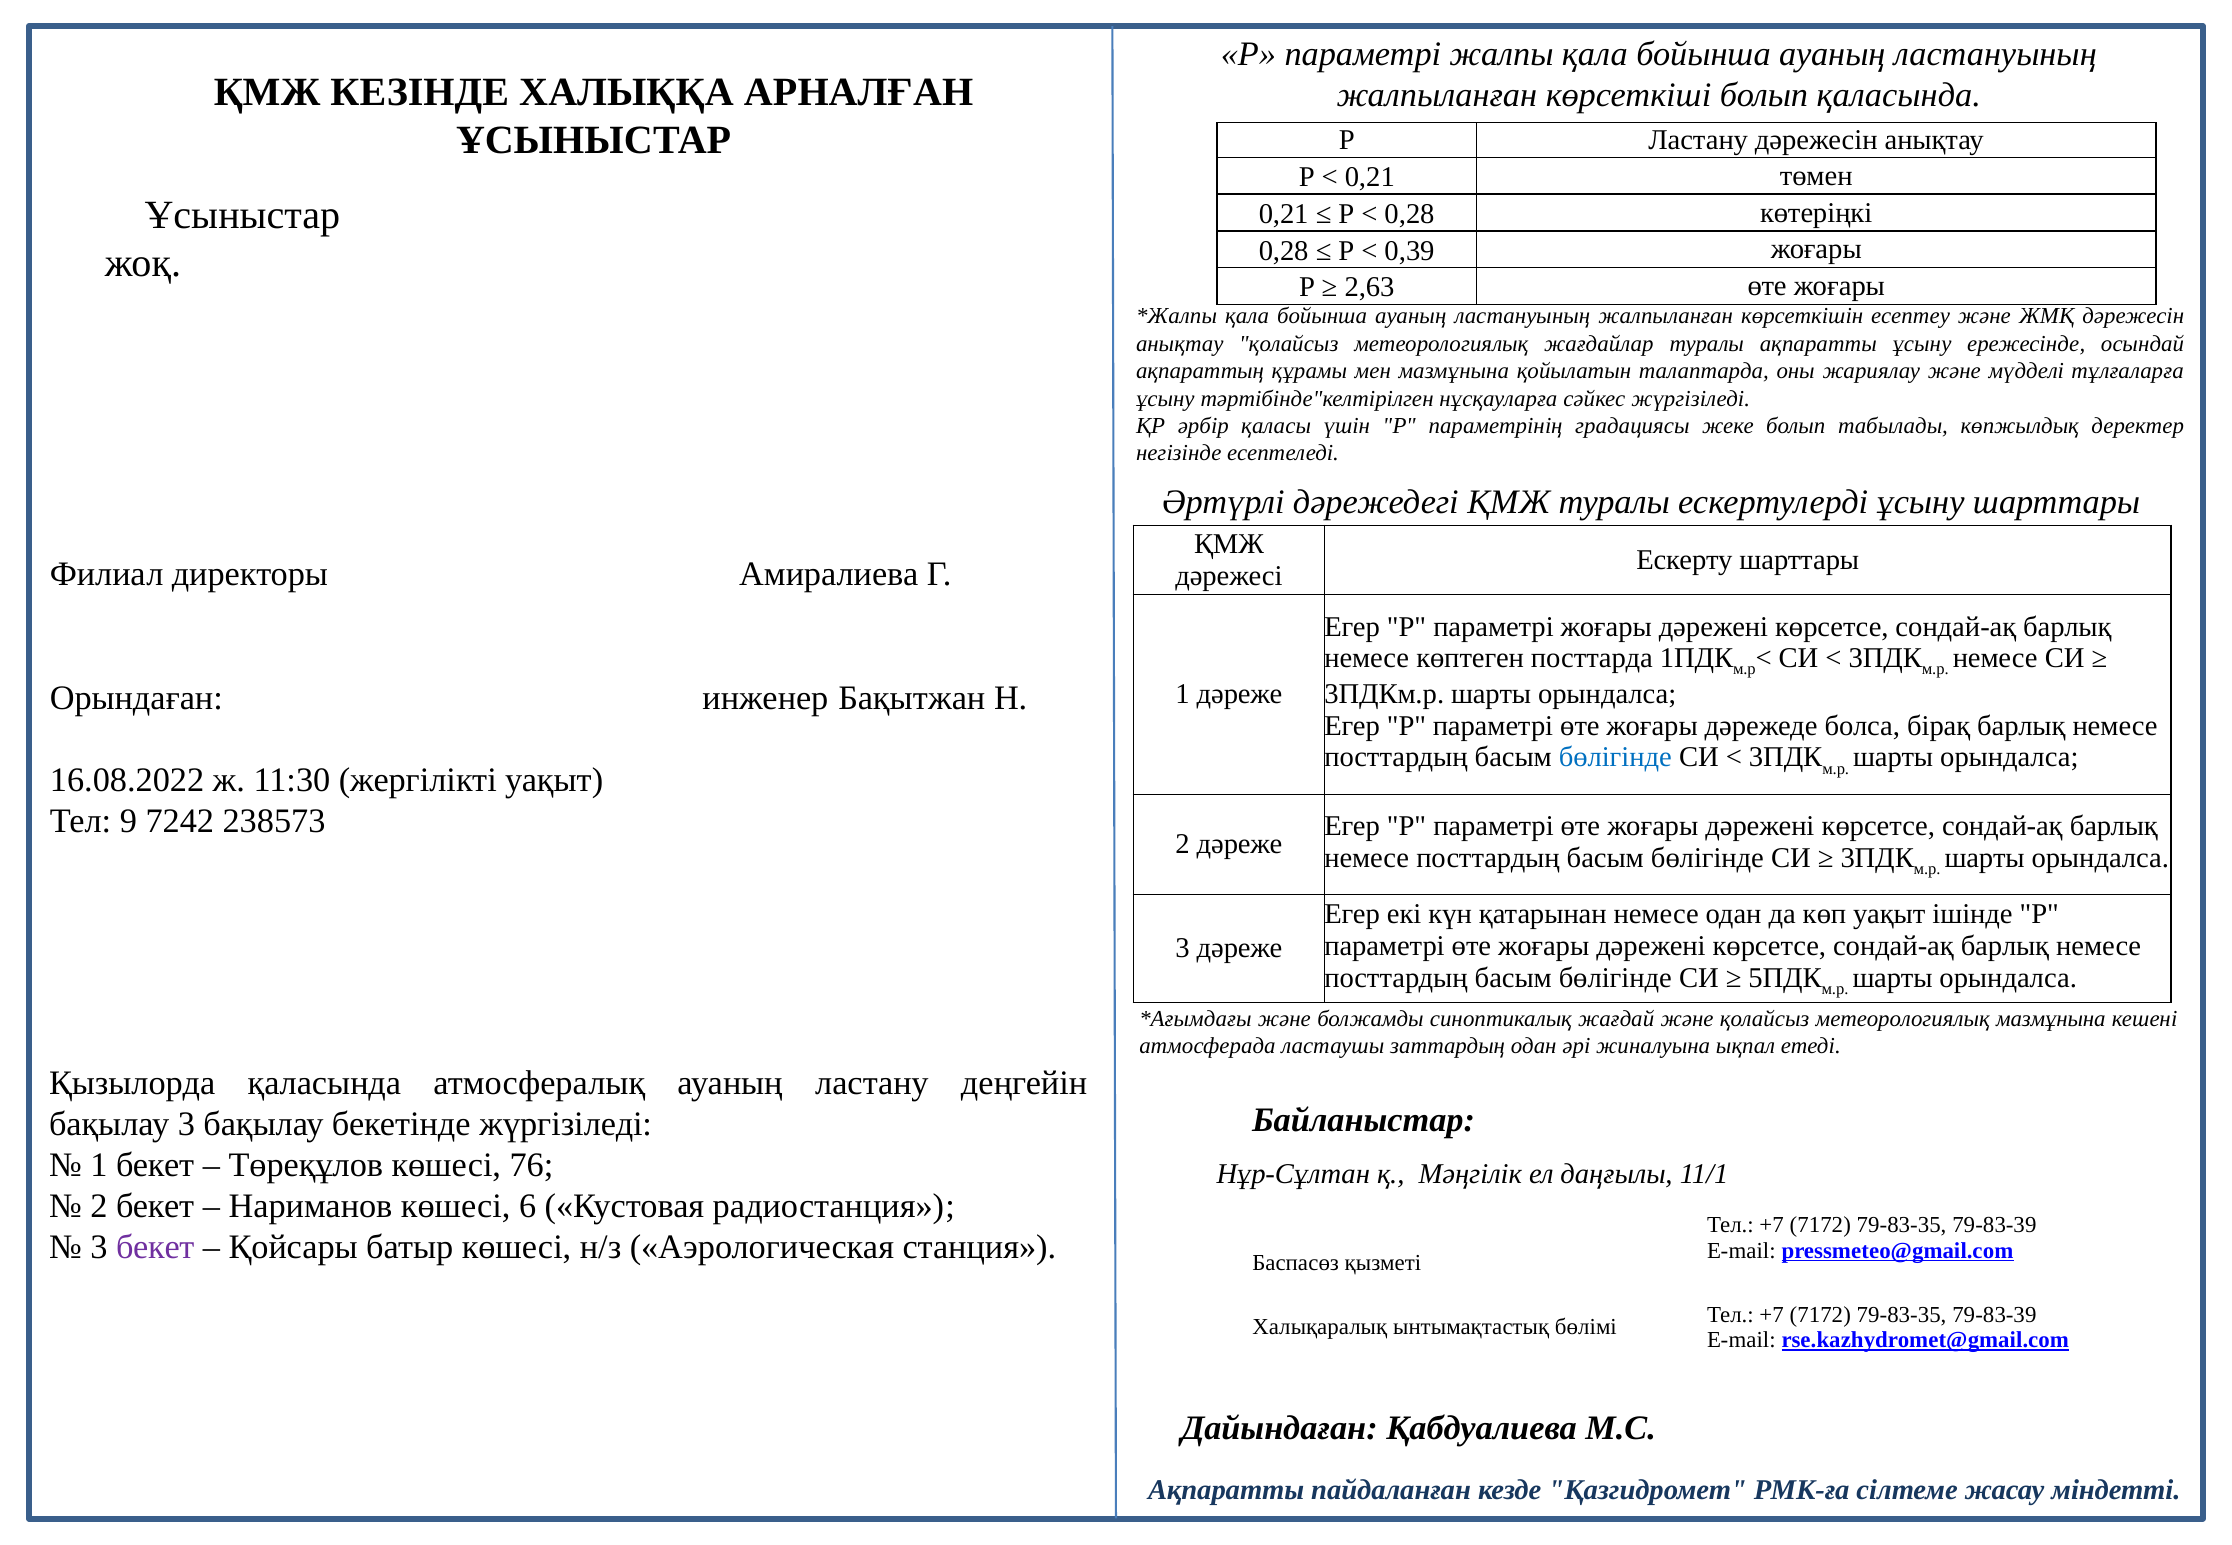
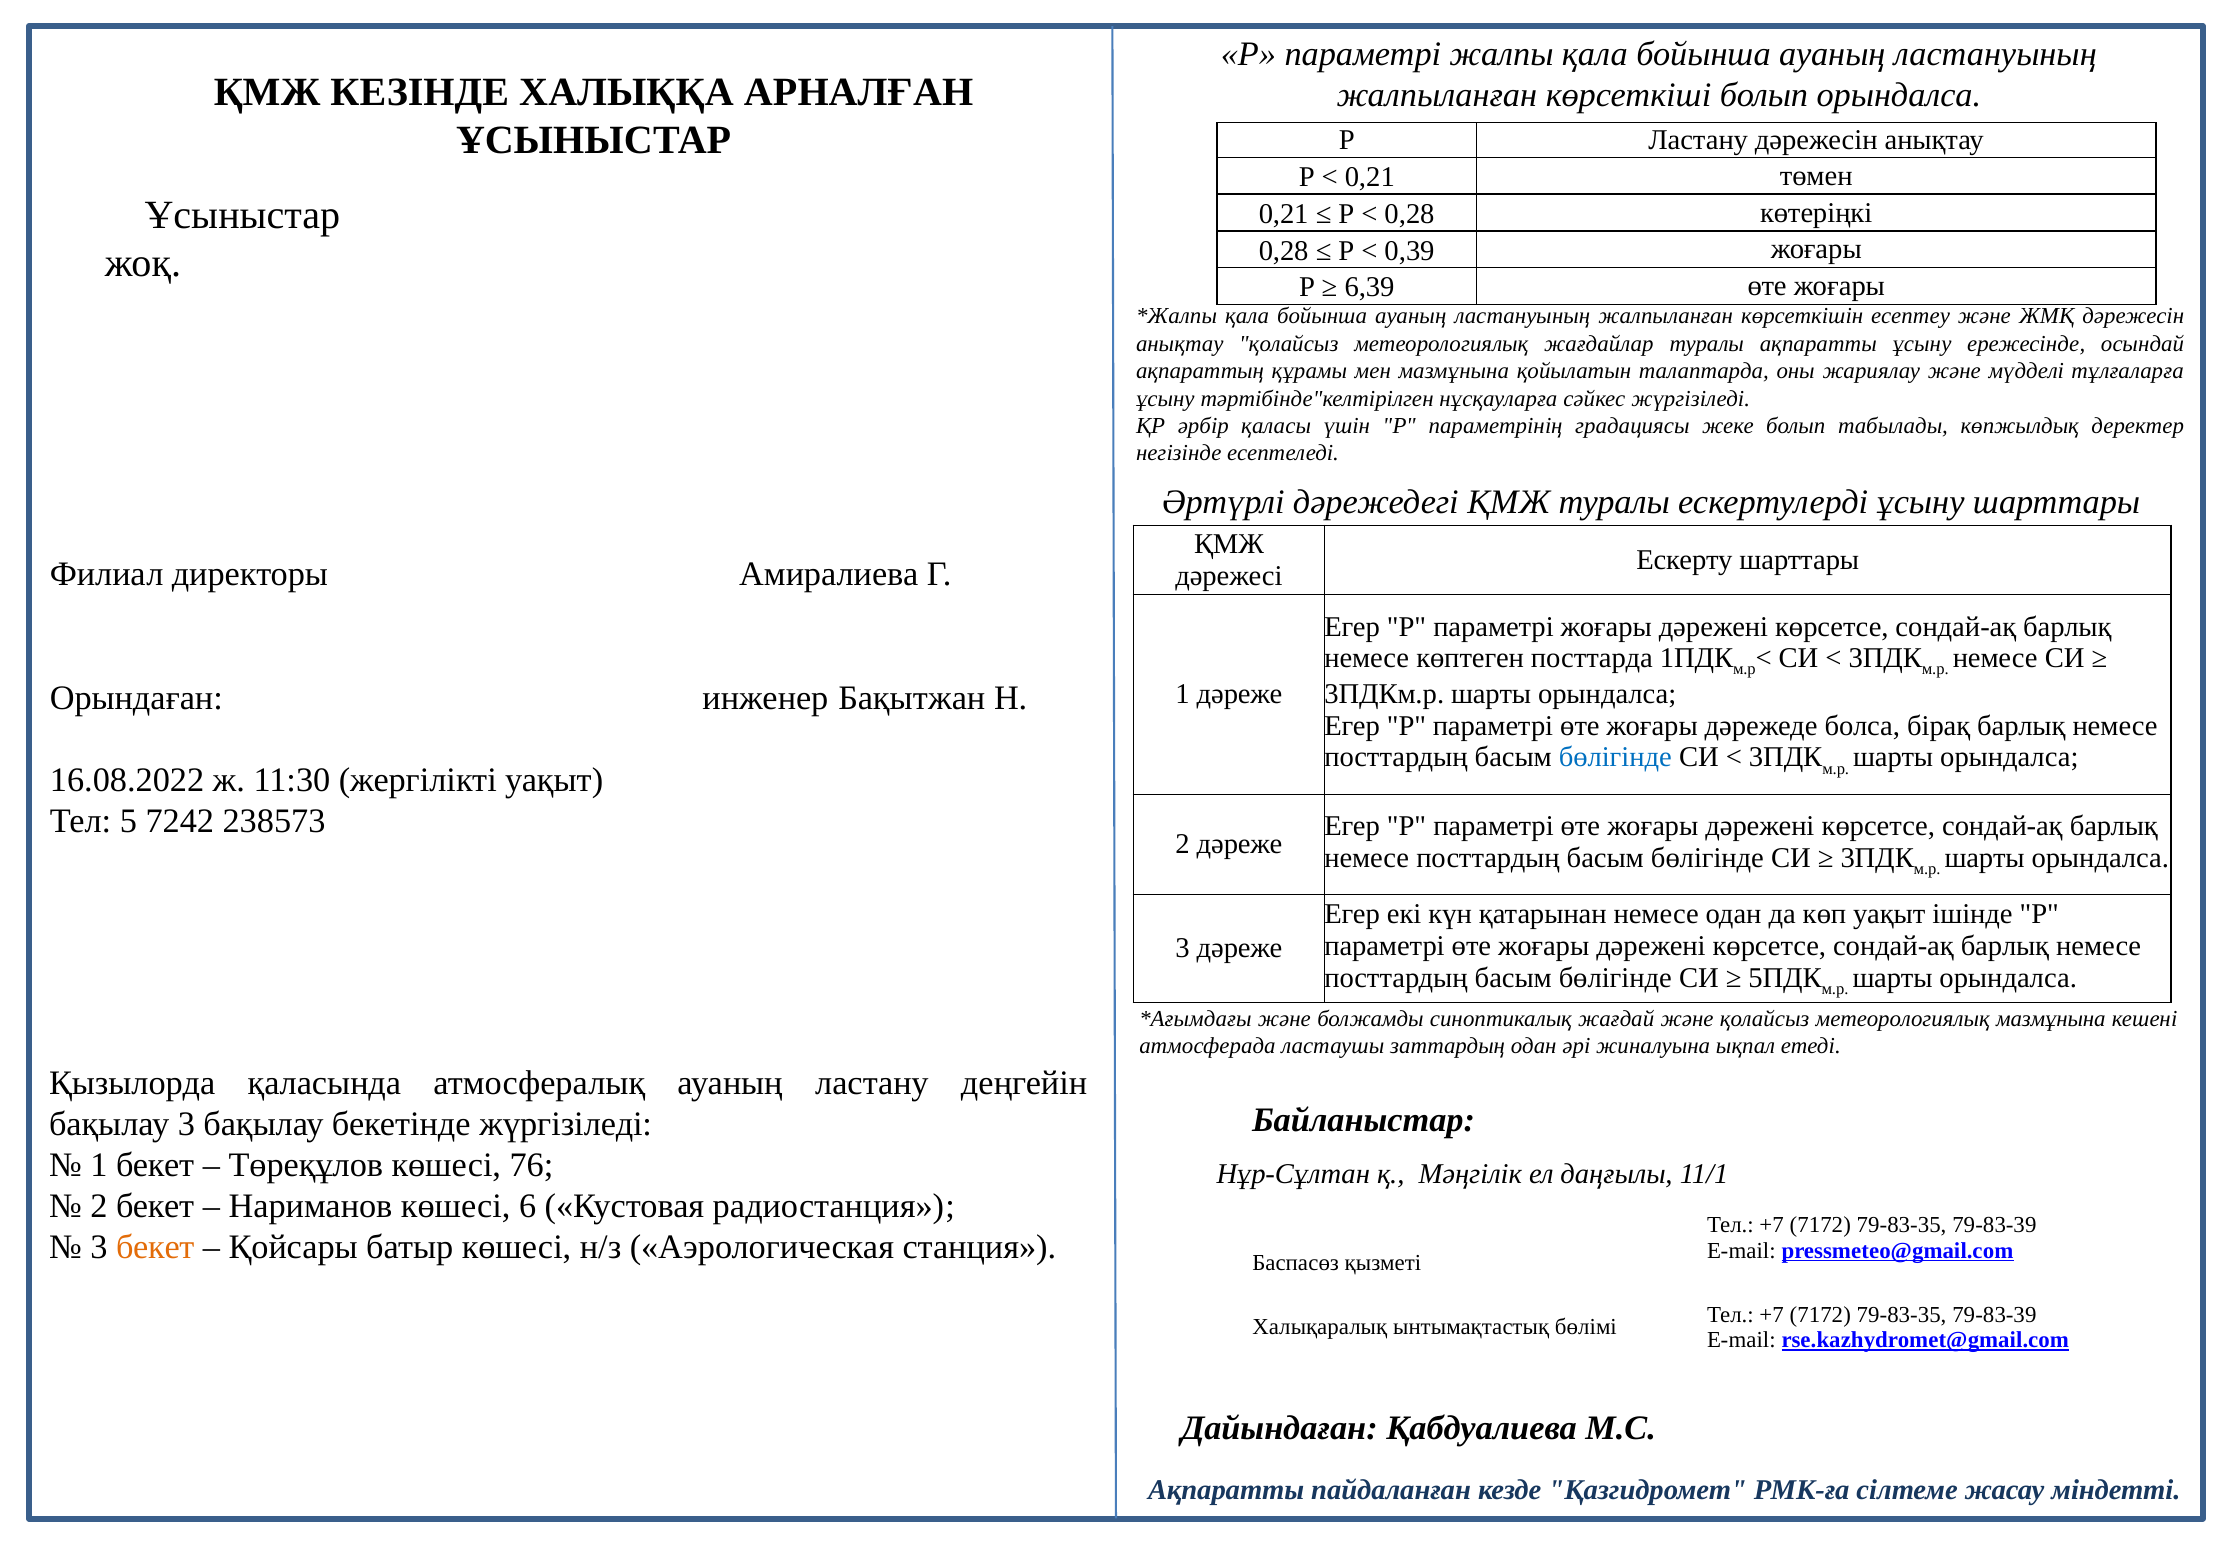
болып қаласында: қаласында -> орындалса (1899, 95)
2,63: 2,63 -> 6,39 (1370, 287)
9: 9 -> 5 (128, 822)
бекет colour: purple -> orange (155, 1248)
